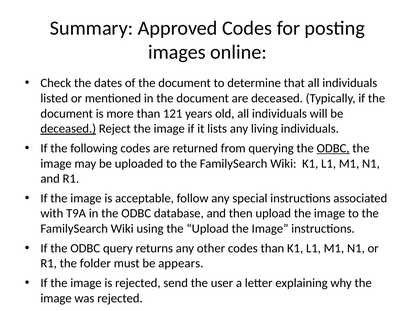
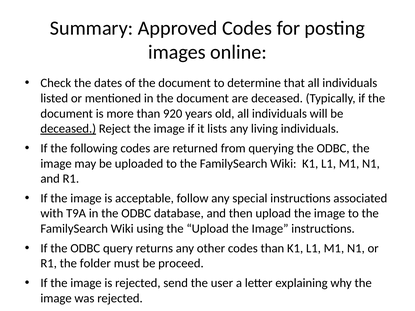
121: 121 -> 920 (173, 114)
ODBC underline: present -> none (333, 148)
appears: appears -> proceed (181, 264)
